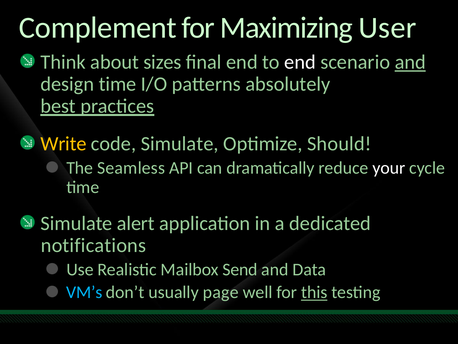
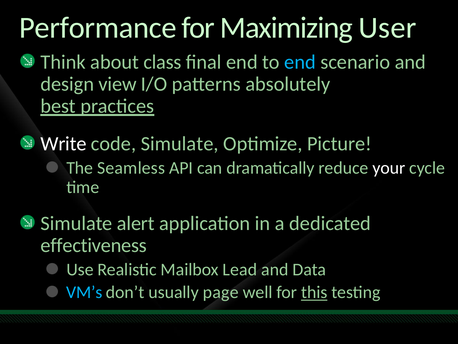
Complement: Complement -> Performance (98, 28)
sizes: sizes -> class (162, 62)
end colour: white -> light blue (300, 62)
and underline: present -> none (410, 62)
design time: time -> view (118, 84)
Write colour: yellow -> white (63, 144)
Should: Should -> Picture (339, 144)
notifications: notifications -> effectiveness (94, 245)
Send: Send -> Lead (240, 269)
